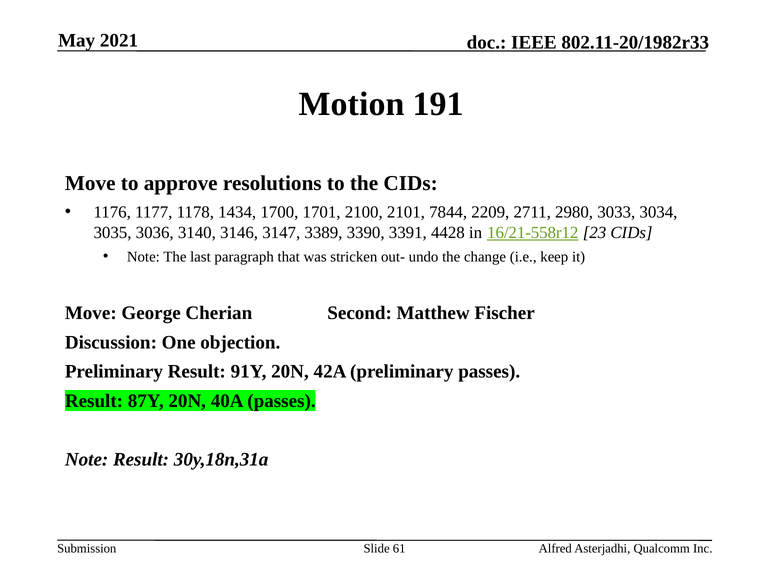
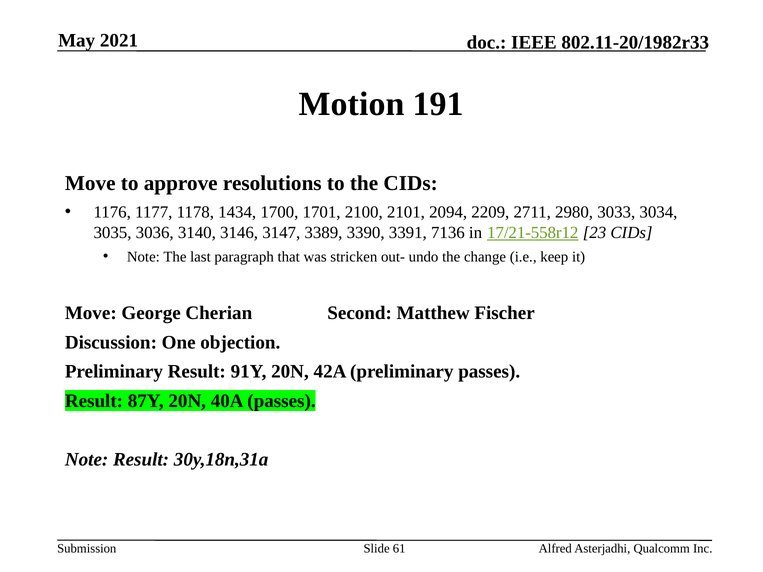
7844: 7844 -> 2094 (448, 212)
4428: 4428 -> 7136 (448, 233)
16/21-558r12: 16/21-558r12 -> 17/21-558r12 (533, 233)
